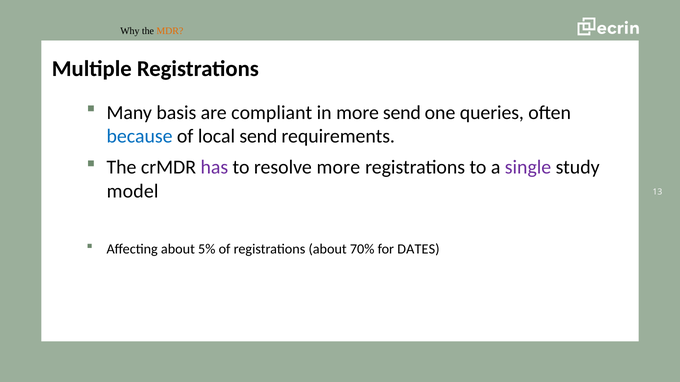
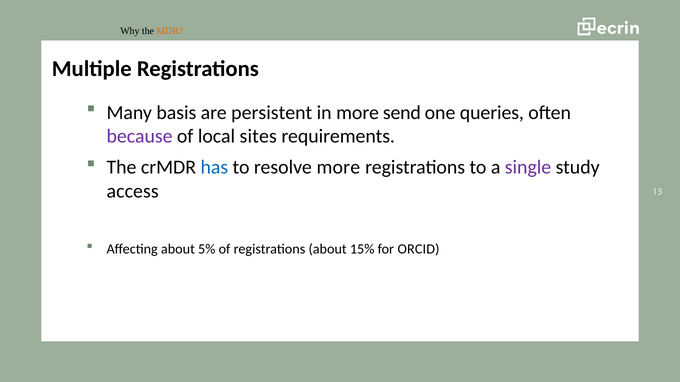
compliant: compliant -> persistent (272, 113)
because colour: blue -> purple (140, 137)
local send: send -> sites (258, 137)
has colour: purple -> blue (214, 167)
model: model -> access (133, 191)
70%: 70% -> 15% (362, 249)
DATES: DATES -> ORCID (418, 249)
